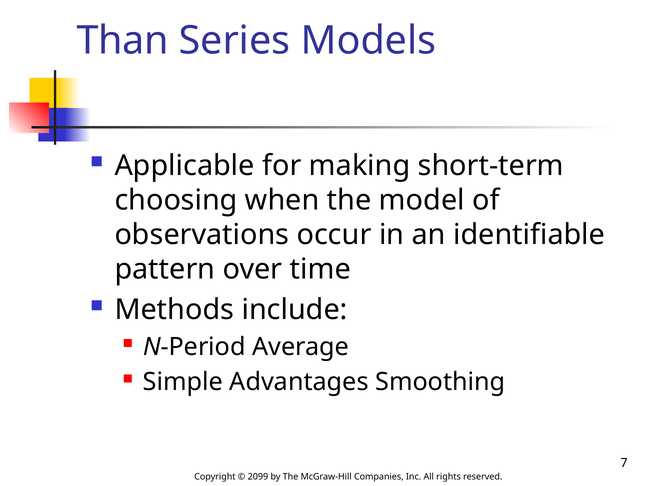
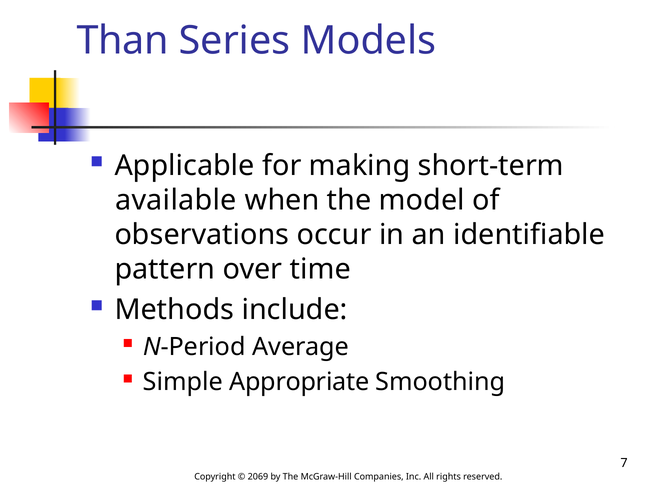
choosing: choosing -> available (176, 200)
Advantages: Advantages -> Appropriate (299, 382)
2099: 2099 -> 2069 (258, 477)
